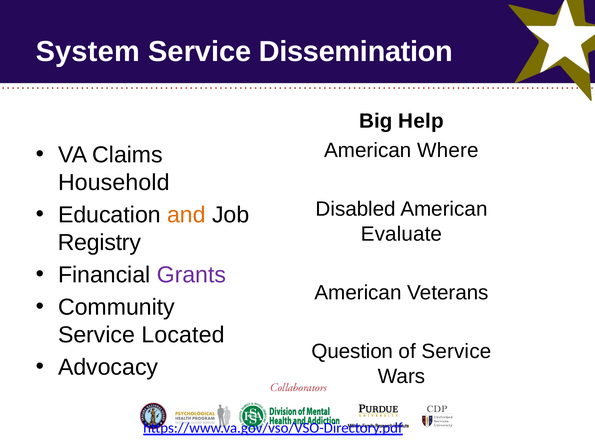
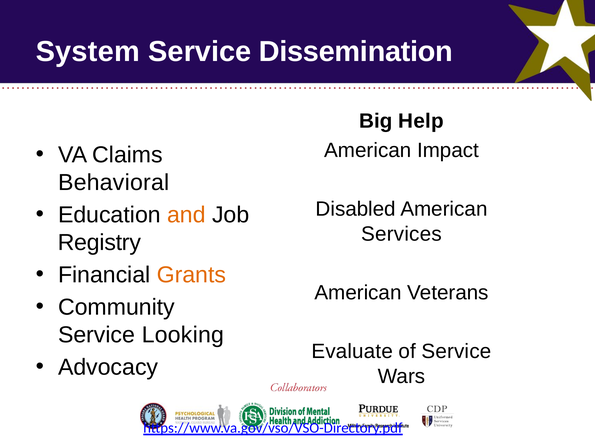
Where: Where -> Impact (448, 150)
Household: Household -> Behavioral (114, 183)
Evaluate: Evaluate -> Services (401, 234)
Grants colour: purple -> orange (191, 275)
Located: Located -> Looking (183, 335)
Question: Question -> Evaluate (352, 352)
